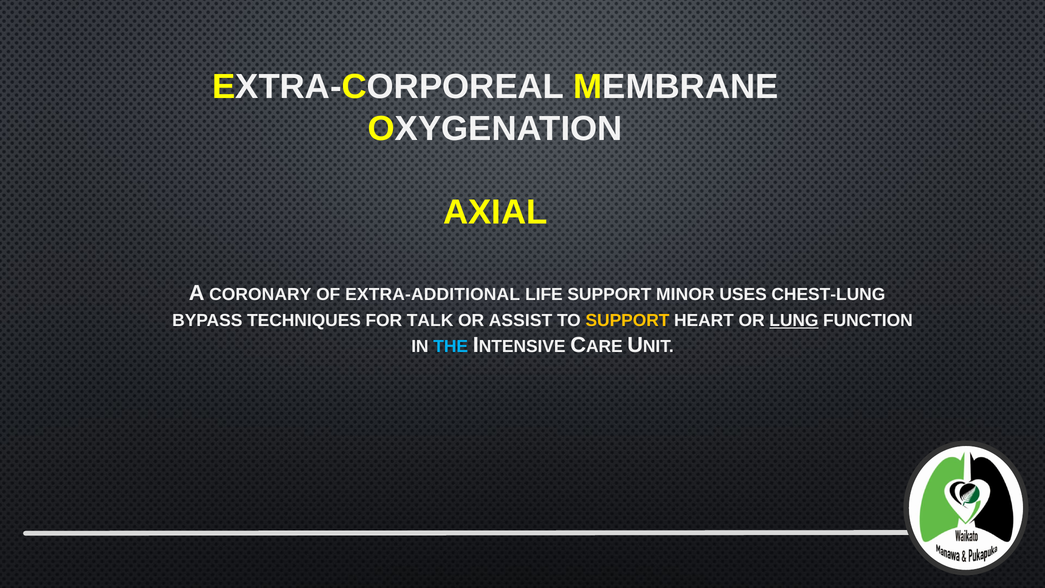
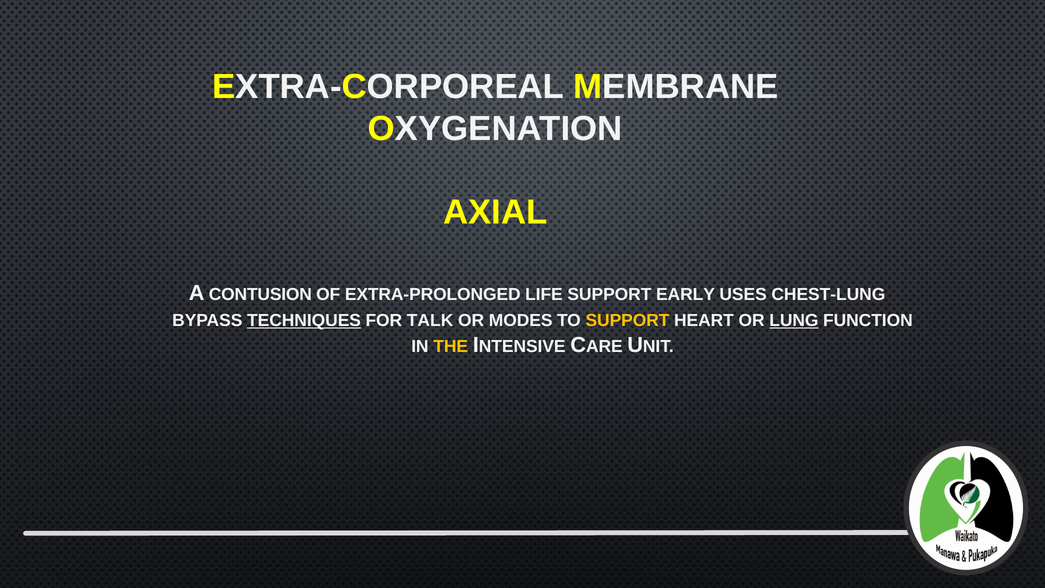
CORONARY: CORONARY -> CONTUSION (260, 294)
EXTRA-ADDITIONAL: EXTRA-ADDITIONAL -> EXTRA-PROLONGED (433, 294)
MINOR: MINOR -> EARLY (685, 294)
TECHNIQUES underline: none -> present (304, 320)
ASSIST: ASSIST -> MODES (521, 320)
THE colour: light blue -> yellow (451, 347)
